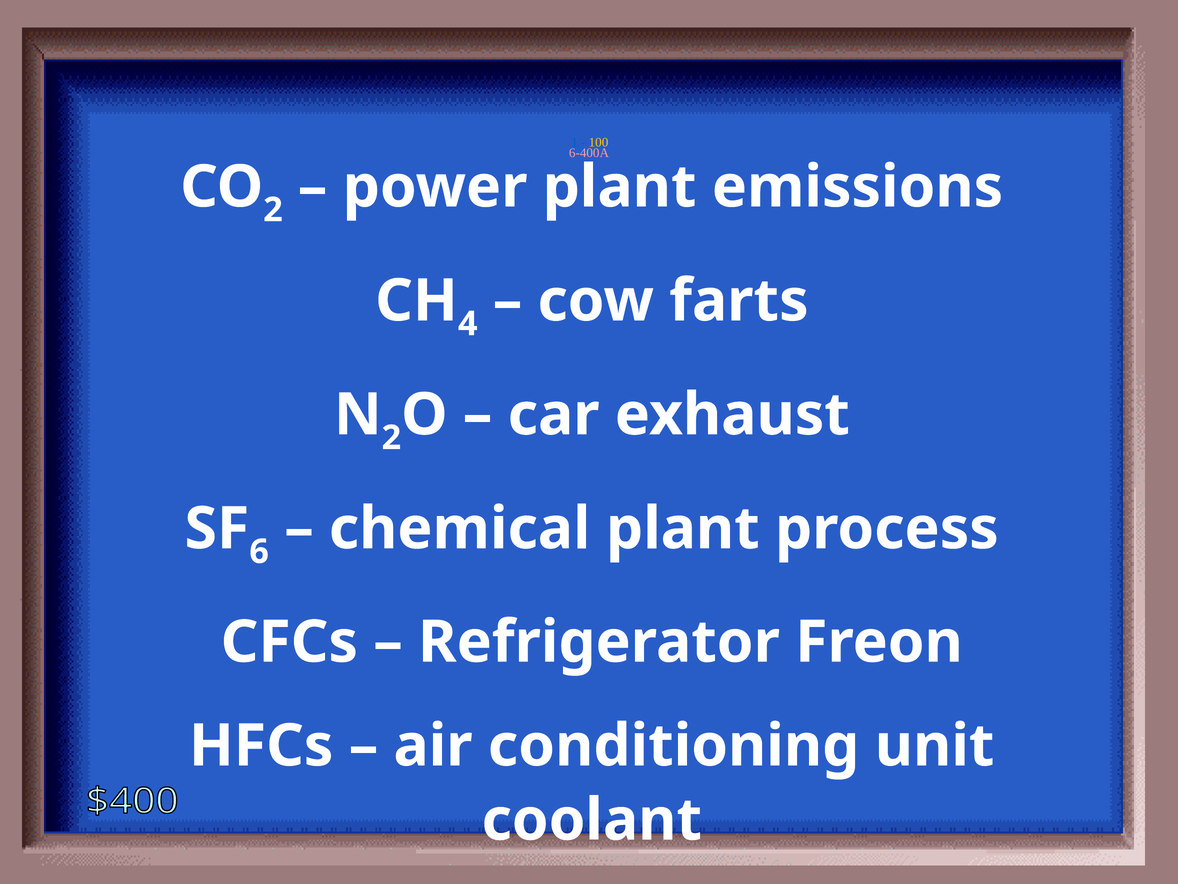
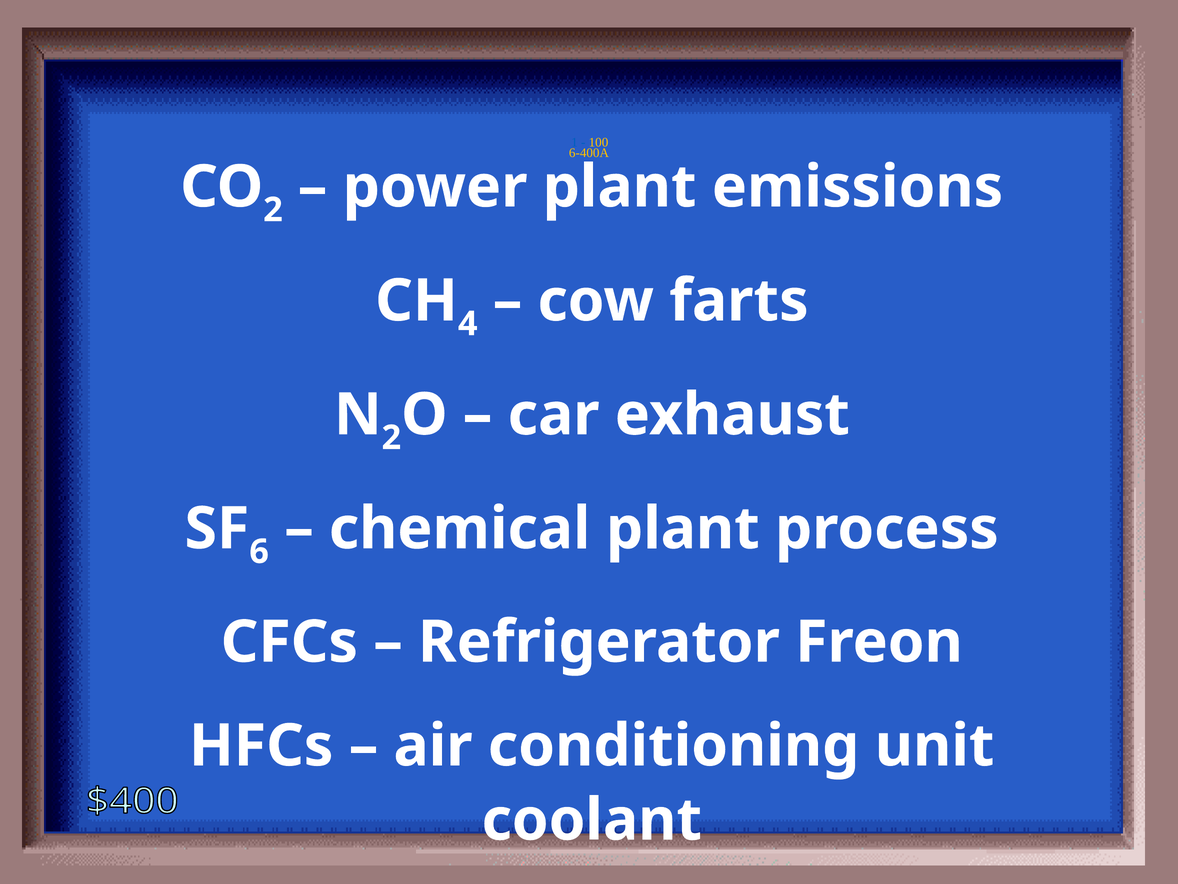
6-400A colour: pink -> yellow (589, 153)
